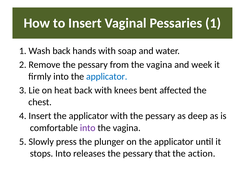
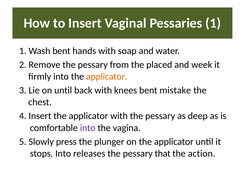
Wash back: back -> bent (61, 51)
from the vagina: vagina -> placed (159, 65)
applicator colour: blue -> orange (107, 76)
on heat: heat -> until (63, 90)
affected: affected -> mistake (175, 90)
